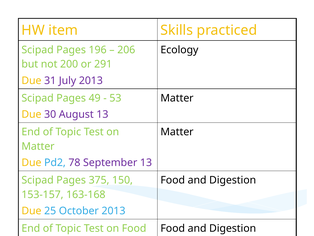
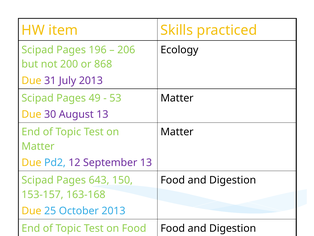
291: 291 -> 868 (103, 64)
78: 78 -> 12 (74, 162)
375: 375 -> 643 (99, 180)
